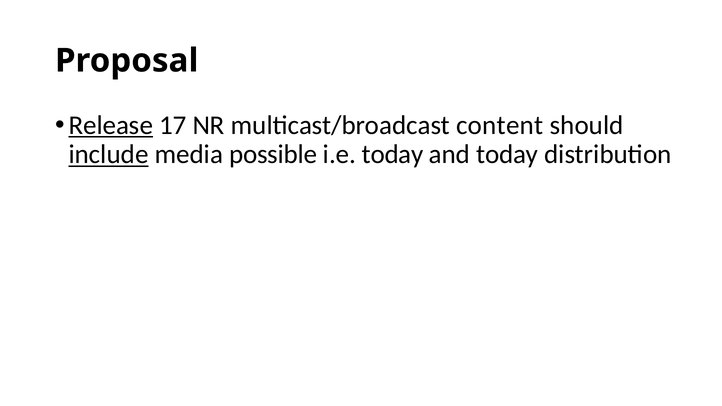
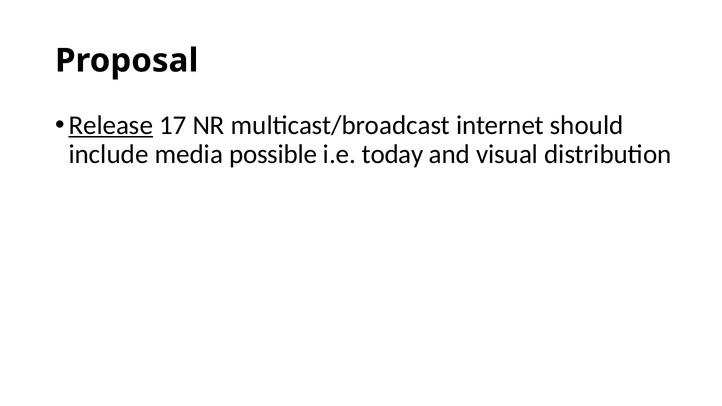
content: content -> internet (500, 125)
include underline: present -> none (109, 155)
and today: today -> visual (507, 155)
